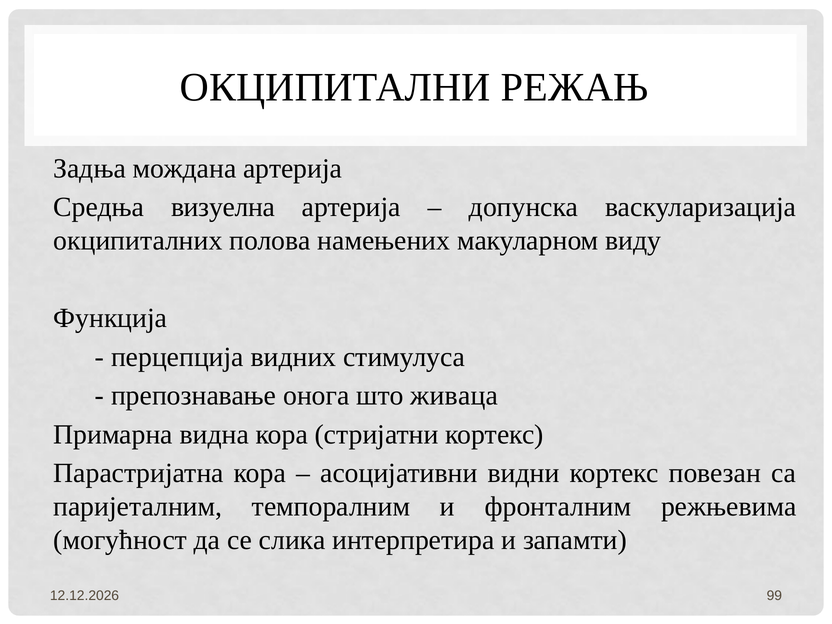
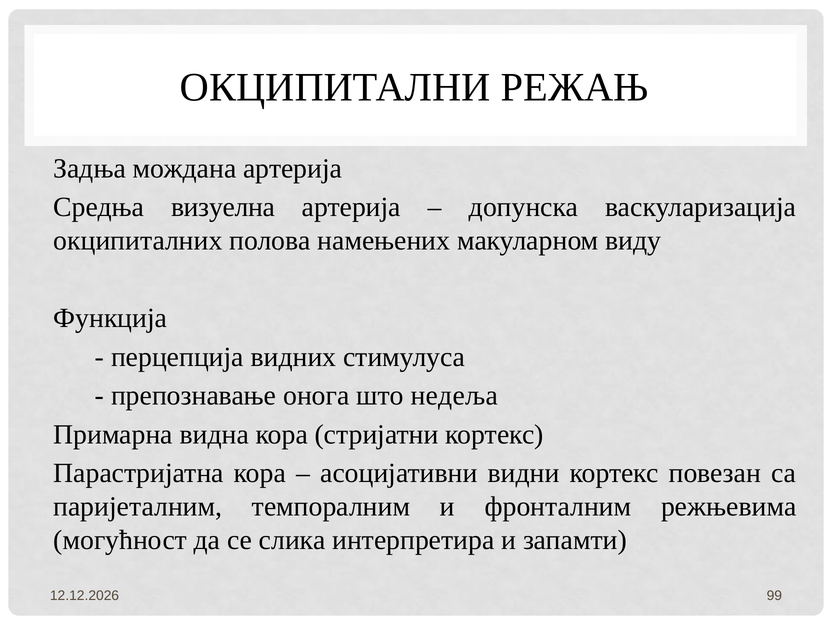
живаца: живаца -> недеља (454, 396)
